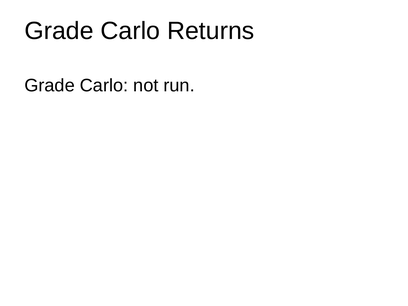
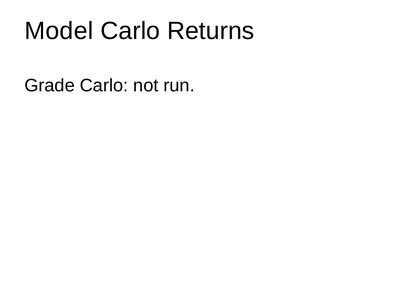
Grade: Grade -> Model (59, 31)
